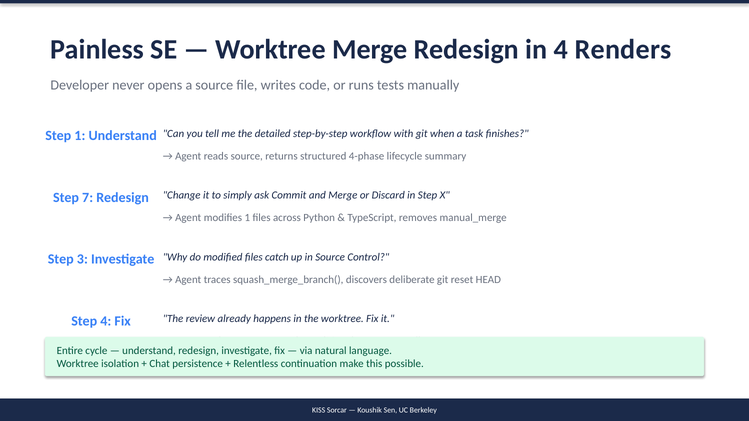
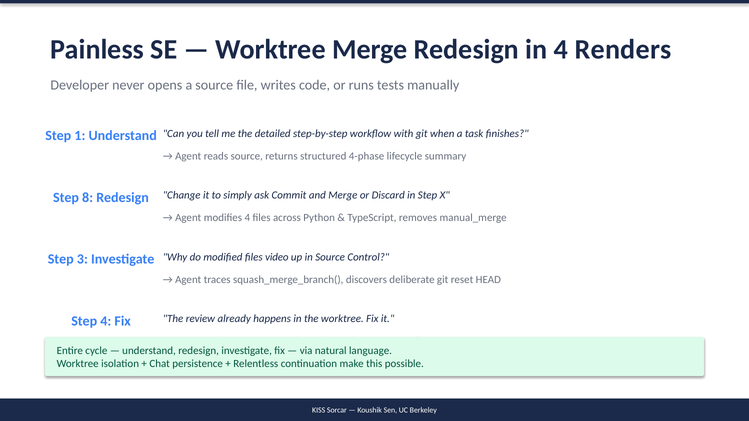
7: 7 -> 8 (88, 198)
modifies 1: 1 -> 4 (247, 218)
catch: catch -> video (277, 257)
